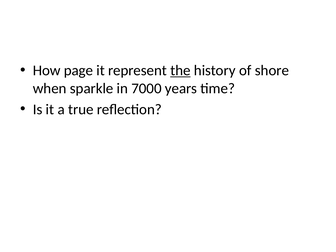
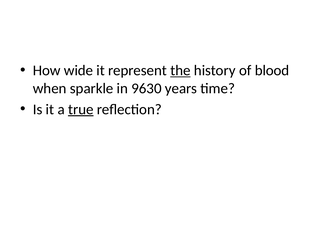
page: page -> wide (78, 70)
shore: shore -> blood (272, 70)
7000: 7000 -> 9630 (146, 88)
true underline: none -> present (81, 109)
